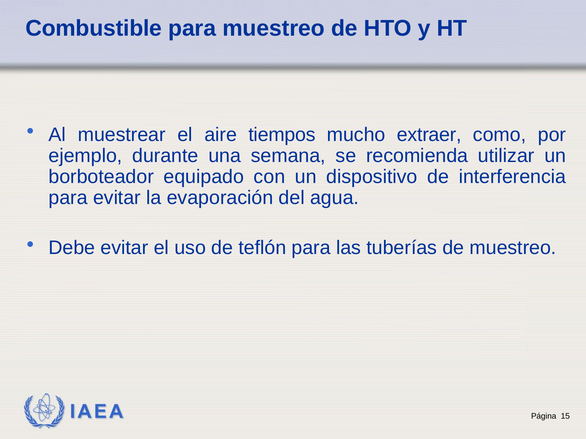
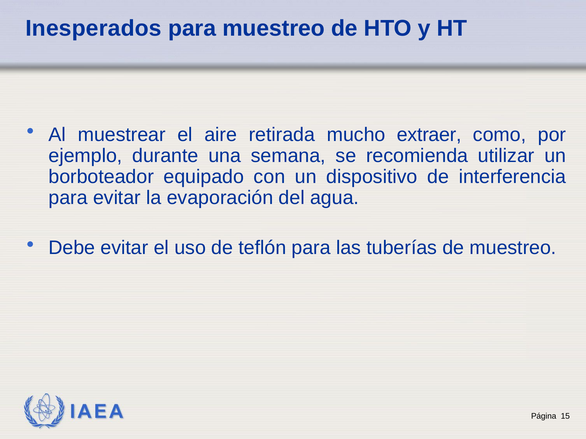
Combustible: Combustible -> Inesperados (94, 28)
tiempos: tiempos -> retirada (282, 135)
